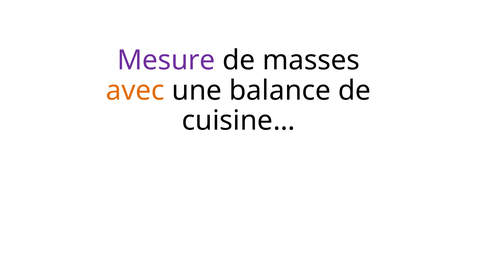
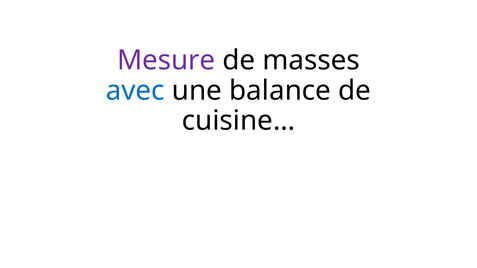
avec colour: orange -> blue (135, 91)
